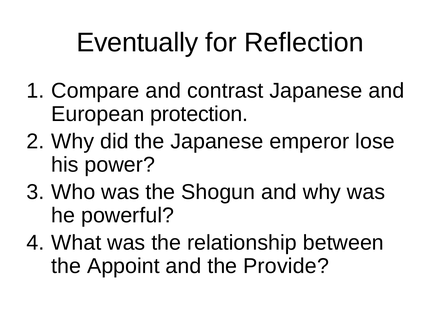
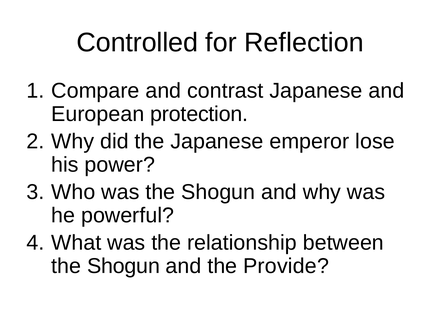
Eventually: Eventually -> Controlled (137, 43)
Appoint: Appoint -> Shogun (123, 266)
